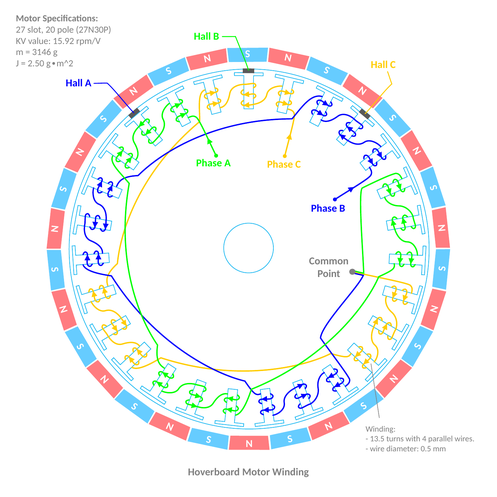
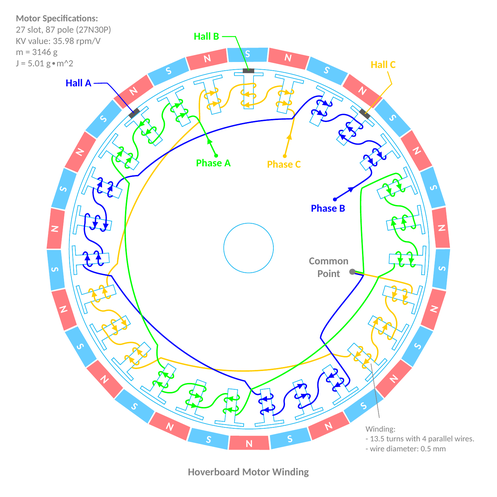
20: 20 -> 87 (50, 30)
15.92: 15.92 -> 35.98 (63, 41)
2.50: 2.50 -> 5.01 (36, 63)
